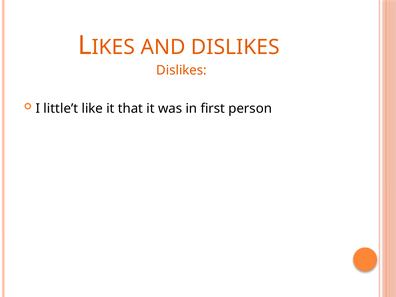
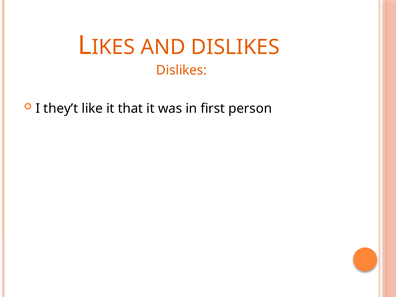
little’t: little’t -> they’t (61, 108)
